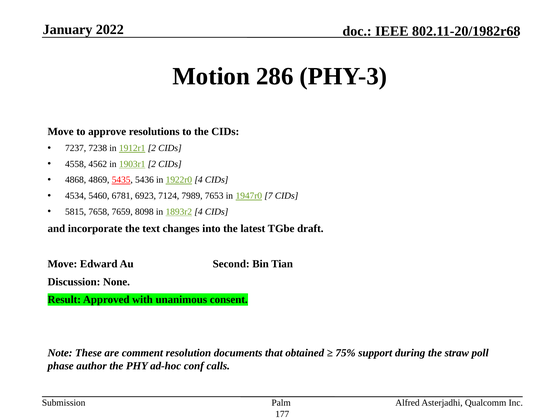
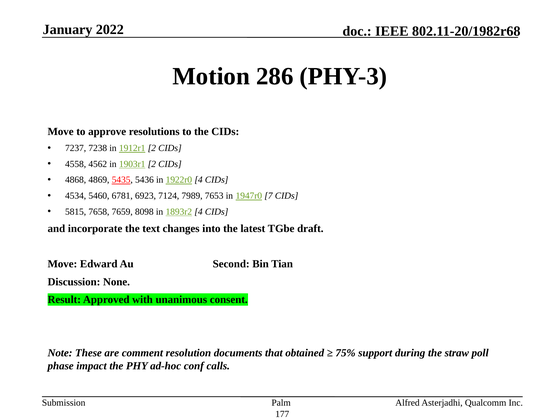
author: author -> impact (92, 366)
